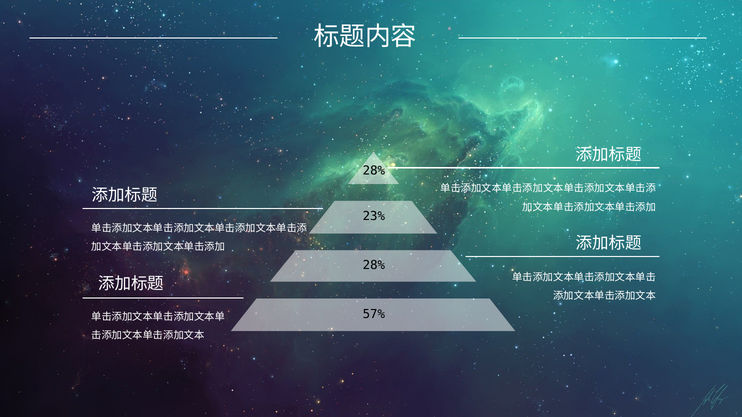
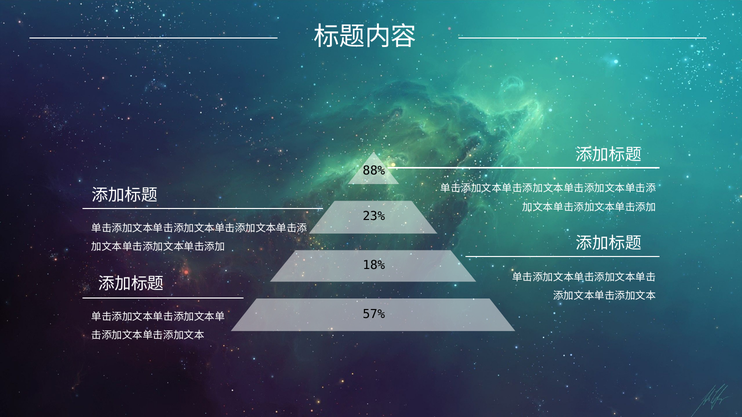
28%: 28% -> 88% (374, 171)
28%: 28% -> 18% (374, 265)
